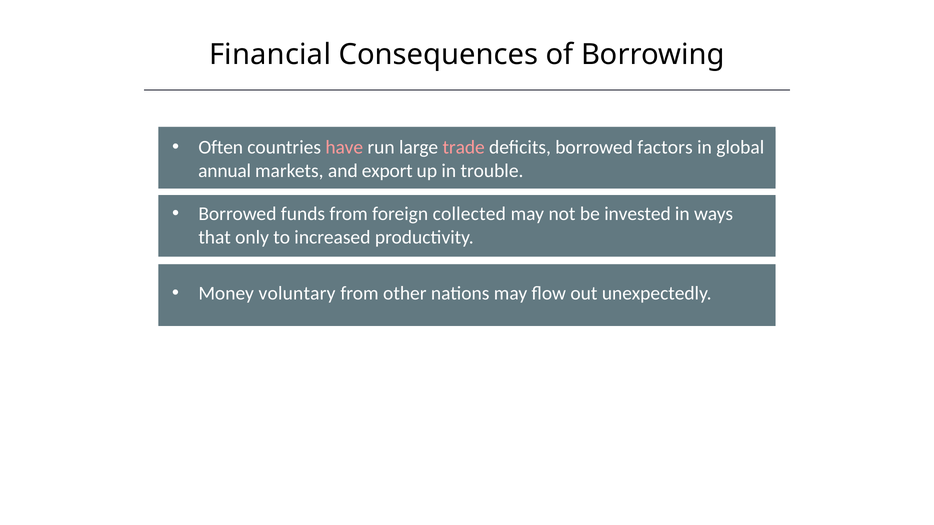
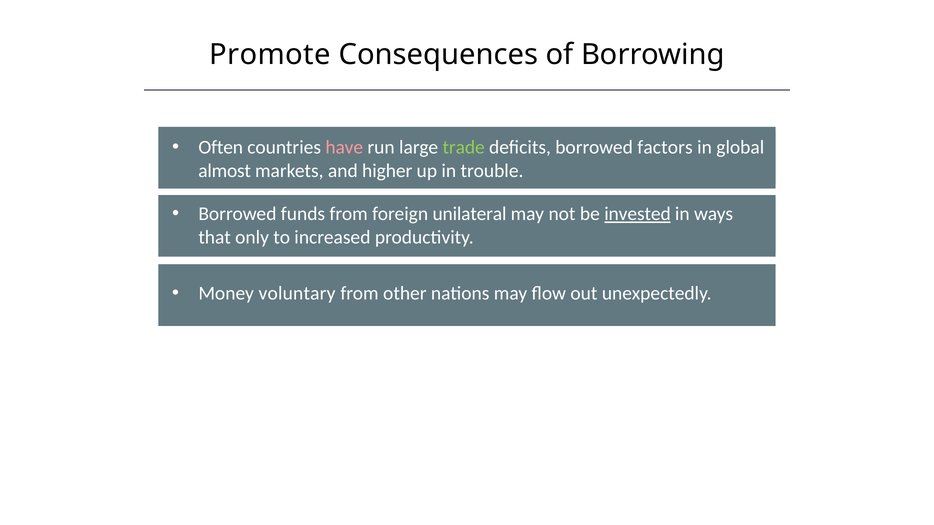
Financial: Financial -> Promote (270, 55)
trade colour: pink -> light green (464, 147)
annual: annual -> almost (225, 171)
export: export -> higher (387, 171)
collected: collected -> unilateral (470, 214)
invested underline: none -> present (637, 214)
